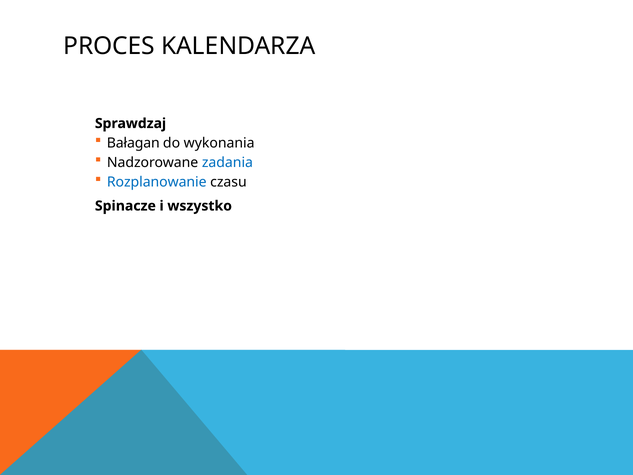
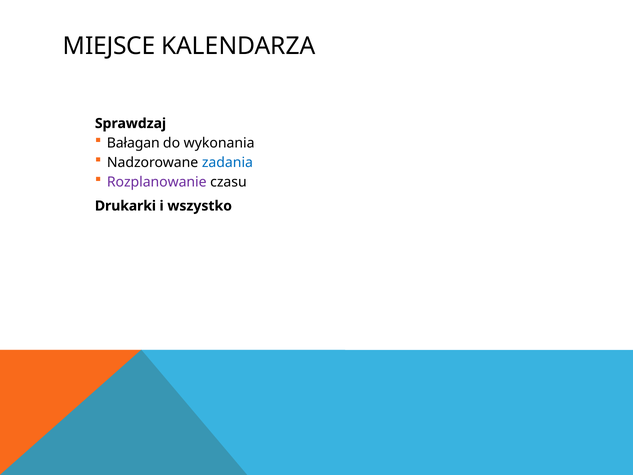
PROCES: PROCES -> MIEJSCE (109, 46)
Rozplanowanie colour: blue -> purple (157, 182)
Spinacze: Spinacze -> Drukarki (125, 206)
